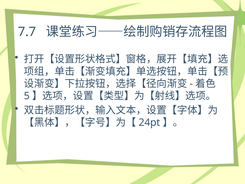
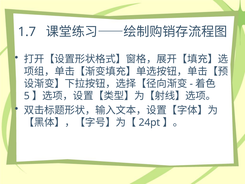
7.7: 7.7 -> 1.7 (27, 32)
